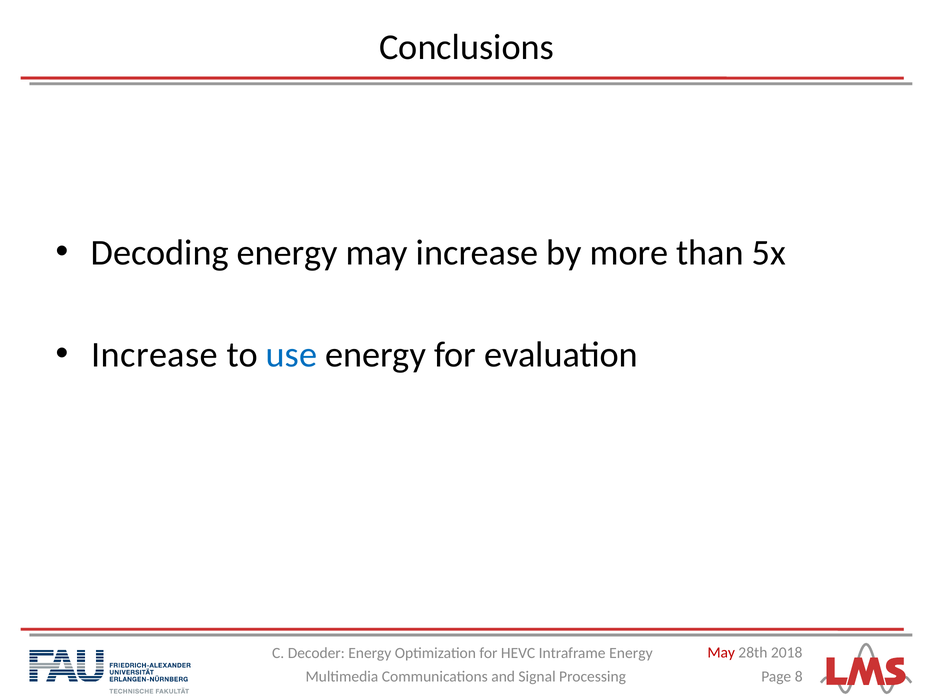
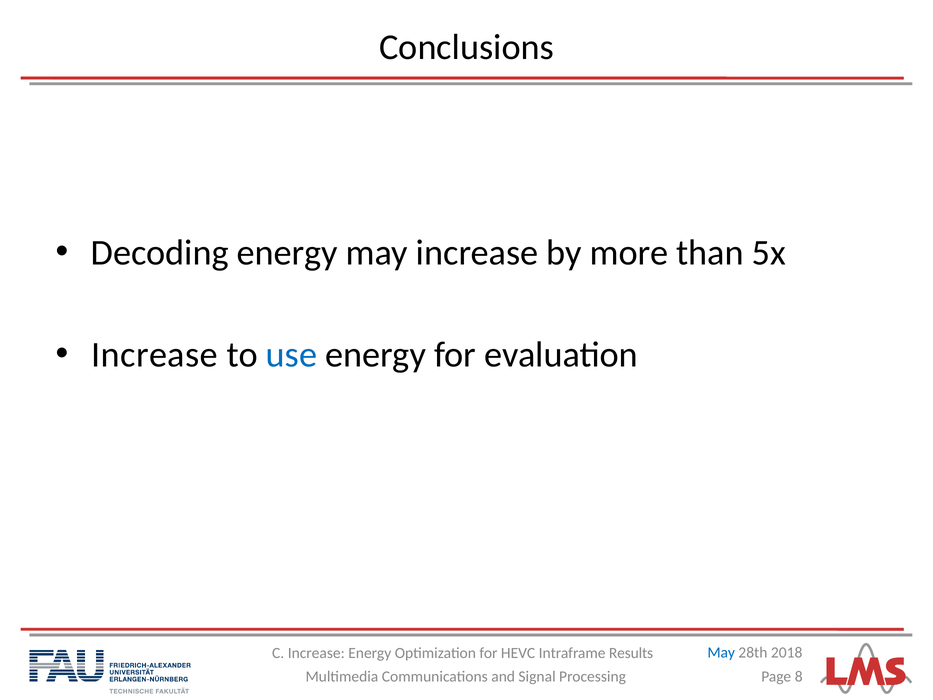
May colour: red -> blue (721, 653)
C Decoder: Decoder -> Increase (316, 653)
Intraframe Energy: Energy -> Results (631, 653)
